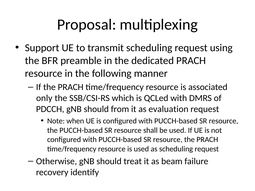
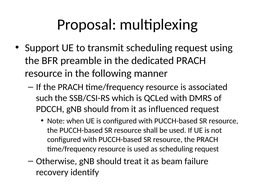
only: only -> such (44, 98)
evaluation: evaluation -> influenced (168, 109)
